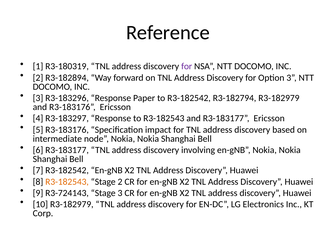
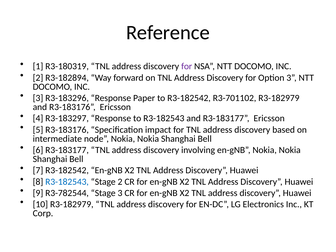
R3-182794: R3-182794 -> R3-701102 (235, 98)
R3-182543 colour: orange -> blue (67, 182)
R3-724143: R3-724143 -> R3-782544 (67, 193)
